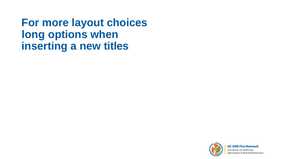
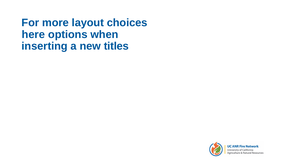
long: long -> here (33, 34)
